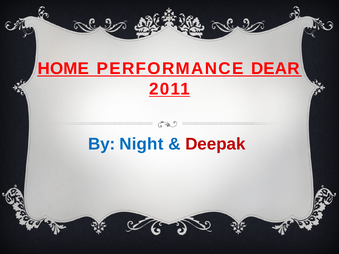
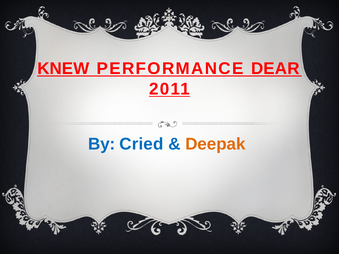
HOME: HOME -> KNEW (63, 69)
Night: Night -> Cried (141, 144)
Deepak colour: red -> orange (215, 144)
